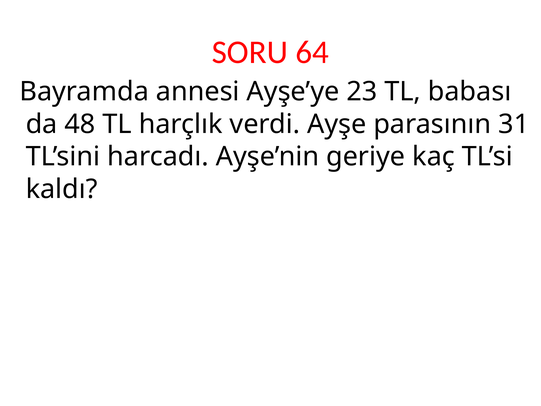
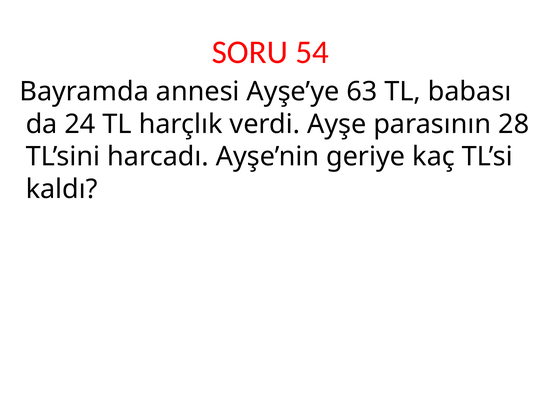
64: 64 -> 54 (312, 52)
23: 23 -> 63 (362, 92)
48: 48 -> 24 (80, 124)
31: 31 -> 28 (514, 124)
